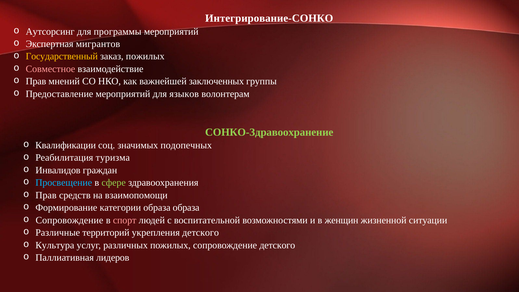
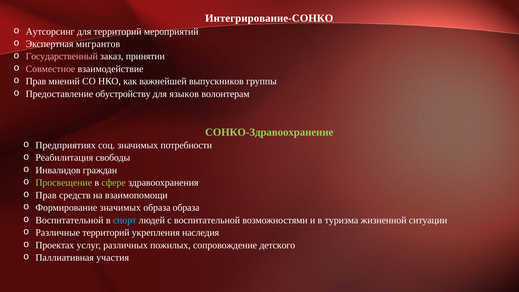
для программы: программы -> территорий (118, 31)
Государственный colour: yellow -> pink (62, 56)
заказ пожилых: пожилых -> принятии (145, 56)
заключенных: заключенных -> выпускников (216, 81)
Предоставление мероприятий: мероприятий -> обустройству (123, 94)
Квалификации: Квалификации -> Предприятиях (66, 145)
подопечных: подопечных -> потребности (186, 145)
туризма: туризма -> свободы (113, 158)
Просвещение colour: light blue -> light green (64, 183)
Формирование категории: категории -> значимых (120, 208)
Сопровождение: Сопровождение -> Воспитательной (69, 220)
спорт colour: pink -> light blue (125, 220)
женщин: женщин -> туризма (341, 220)
укрепления детского: детского -> наследия (201, 233)
Культура: Культура -> Проектах (55, 245)
лидеров: лидеров -> участия (113, 258)
